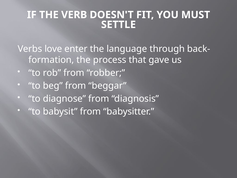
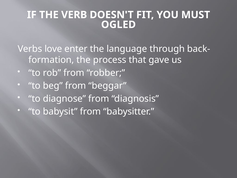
SETTLE: SETTLE -> OGLED (118, 25)
